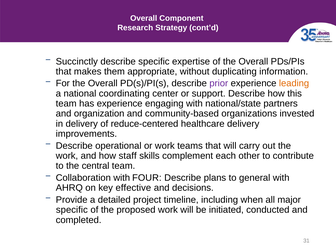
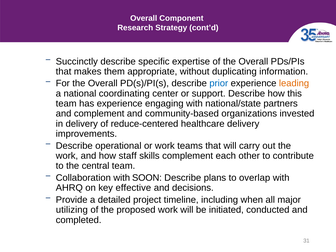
prior colour: purple -> blue (219, 83)
and organization: organization -> complement (99, 114)
FOUR: FOUR -> SOON (147, 178)
general: general -> overlap (255, 178)
specific: specific -> utilizing (72, 210)
